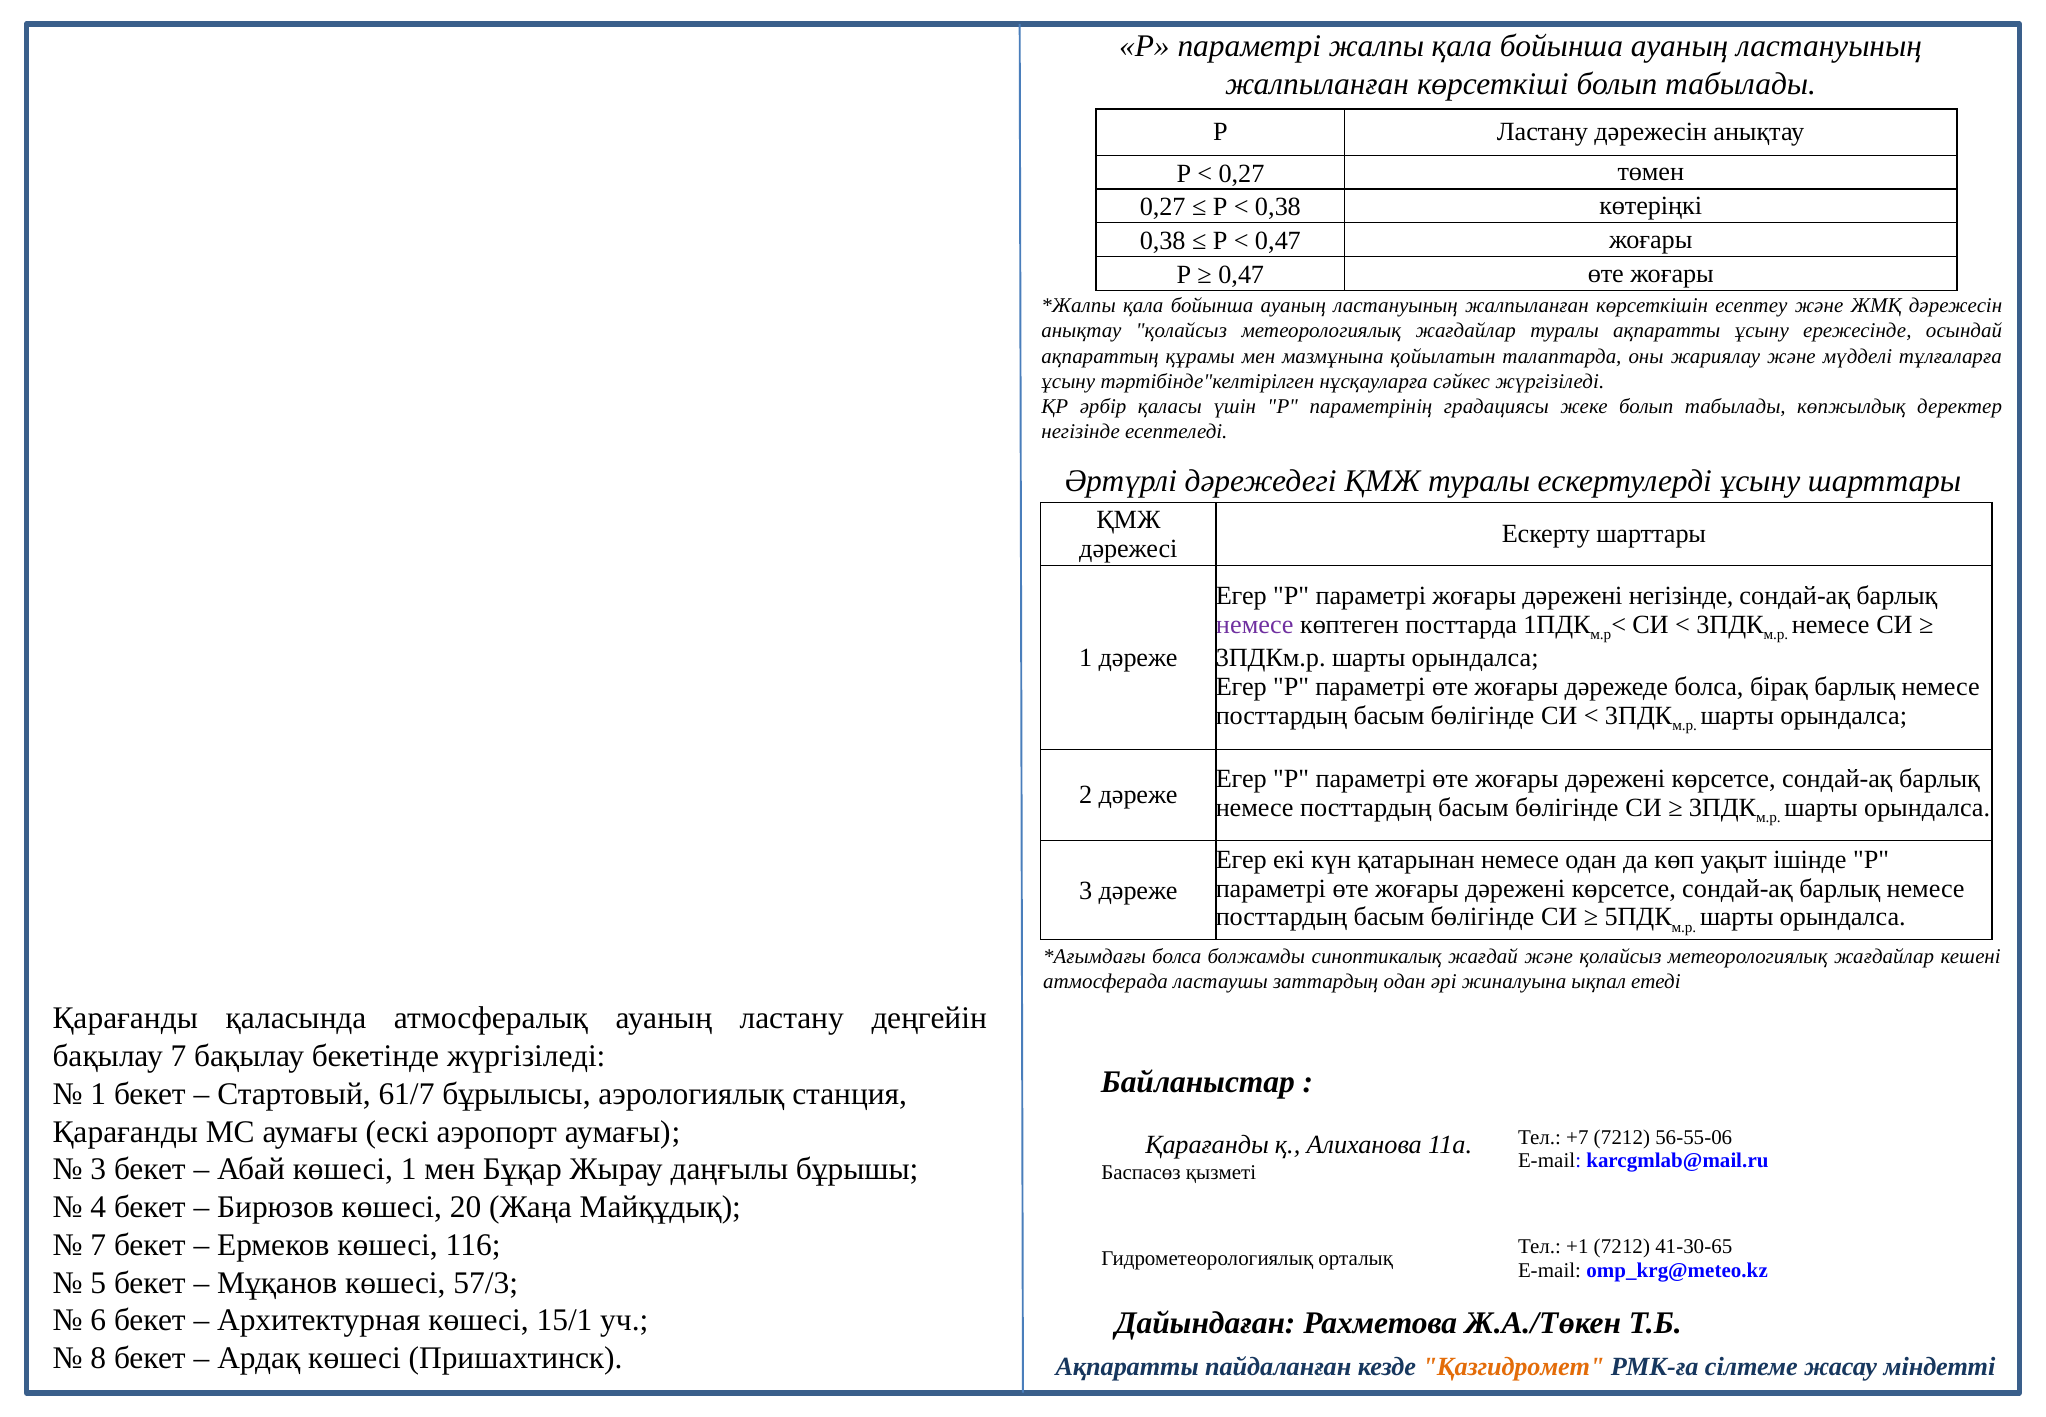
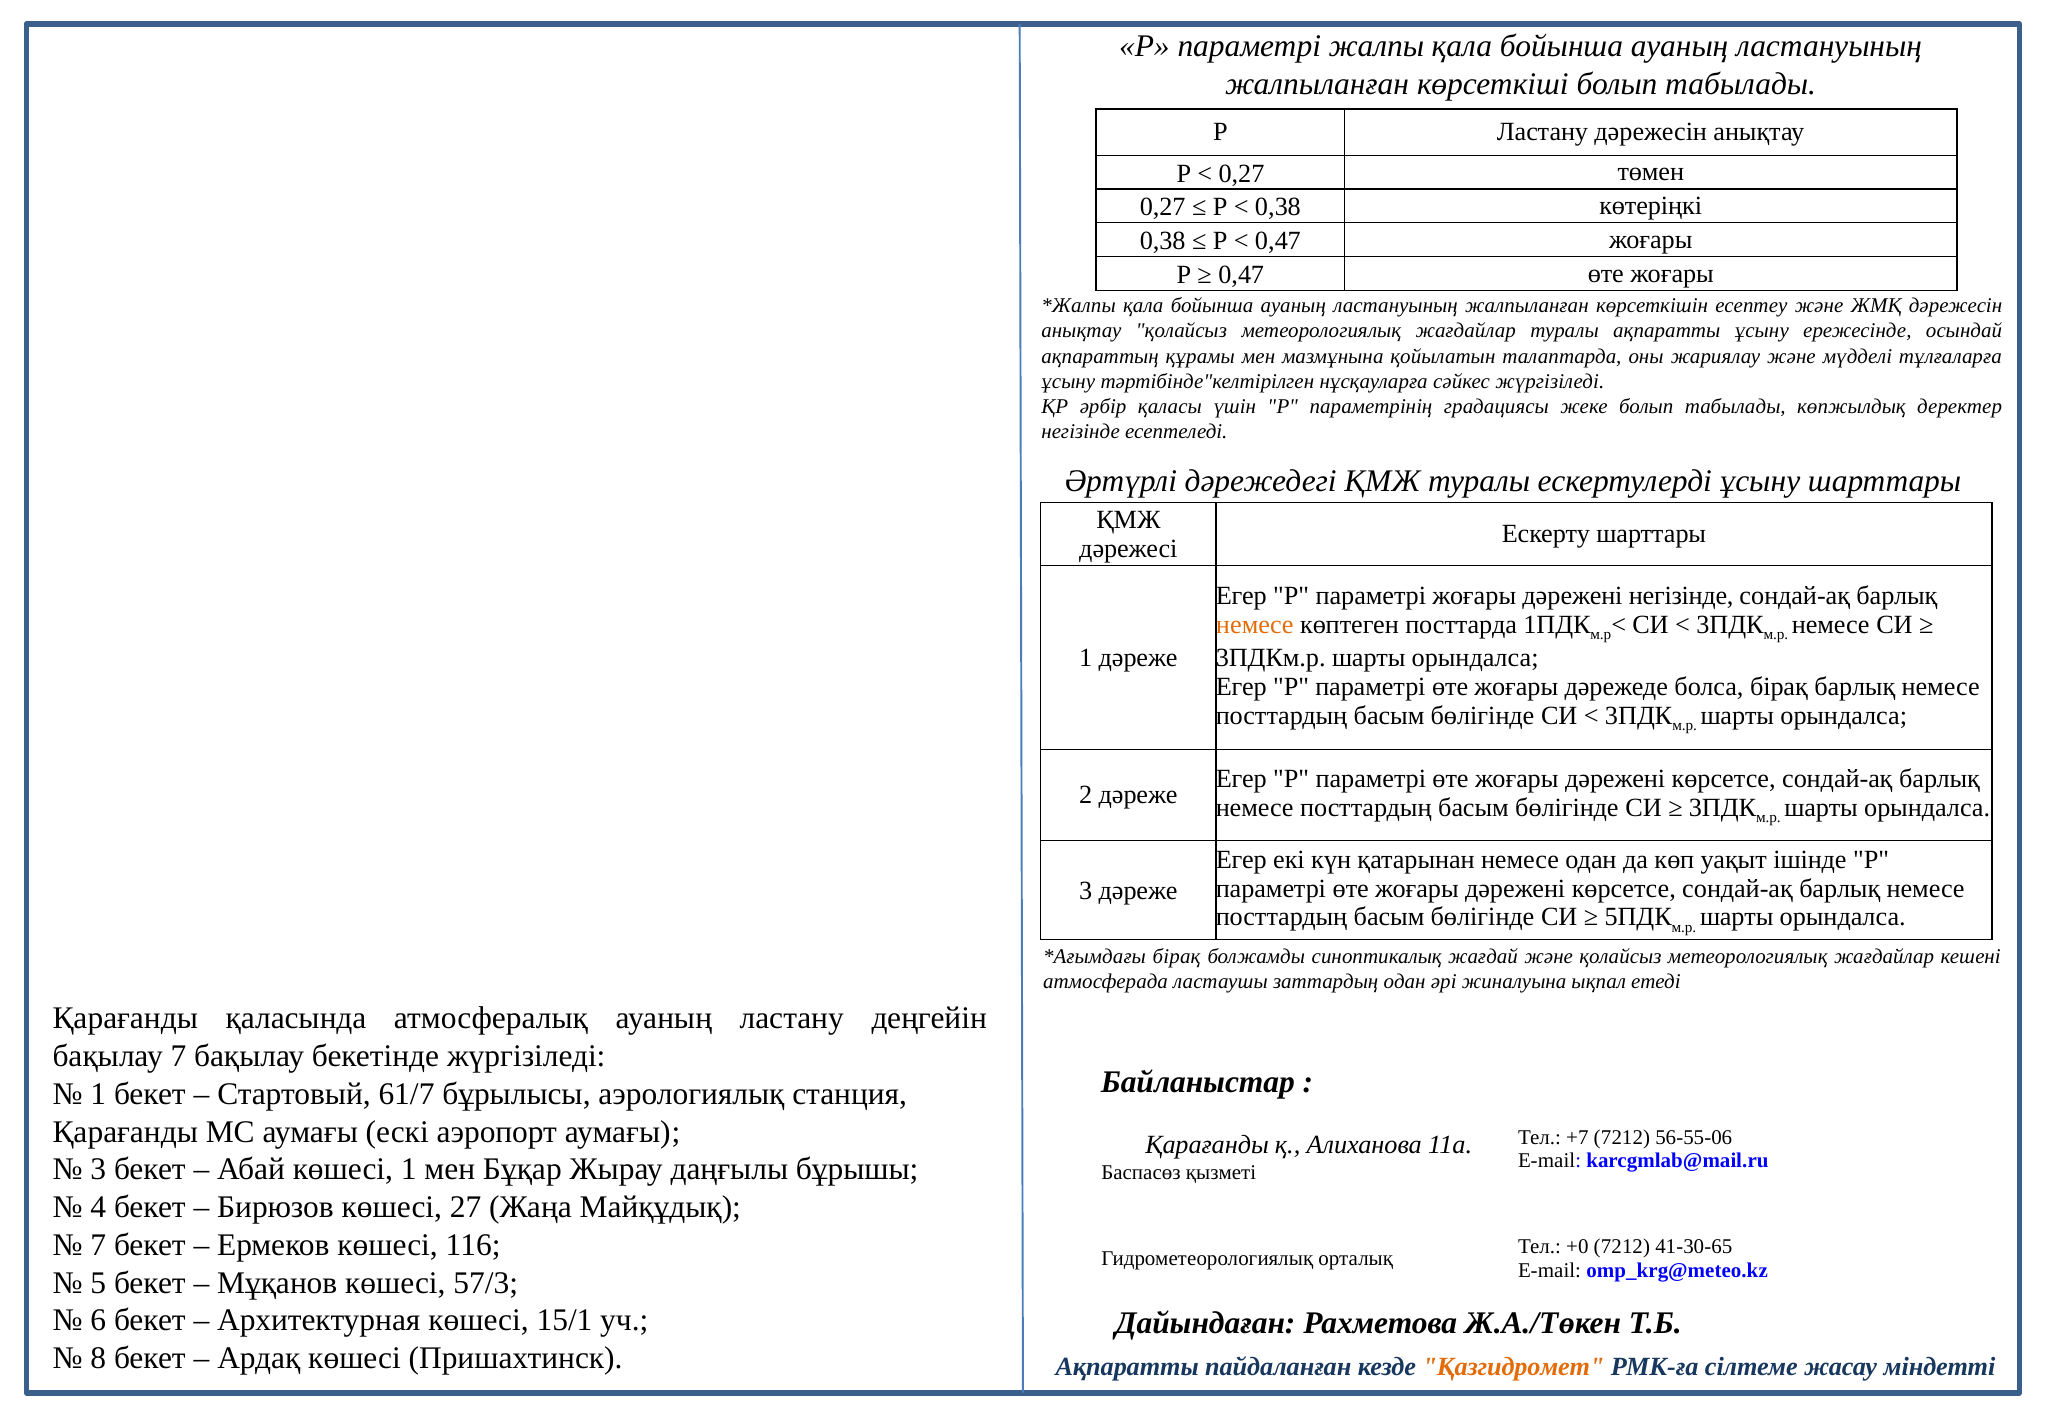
немесе colour: purple -> orange (1255, 624)
болса: болса -> бірақ (1177, 956)
20: 20 -> 27 (466, 1207)
+1: +1 -> +0 (1577, 1246)
